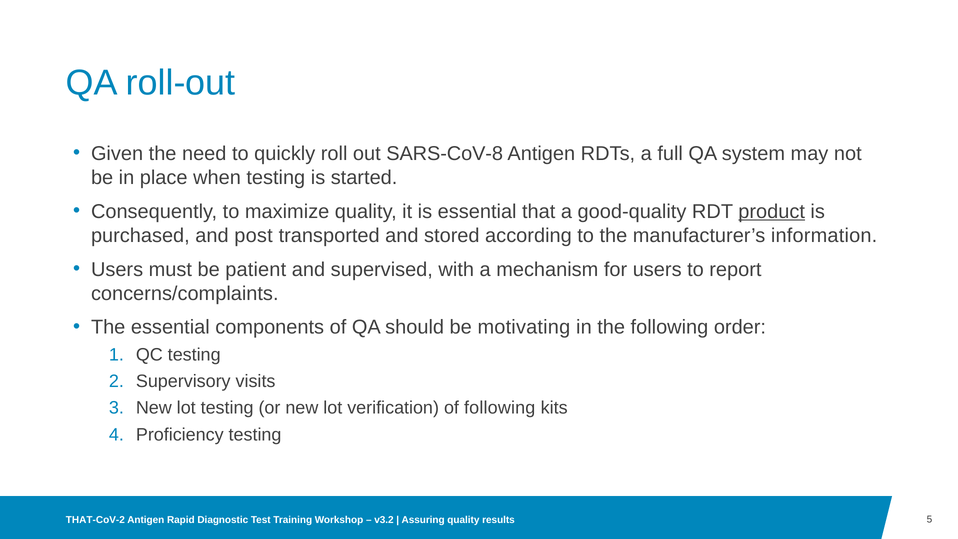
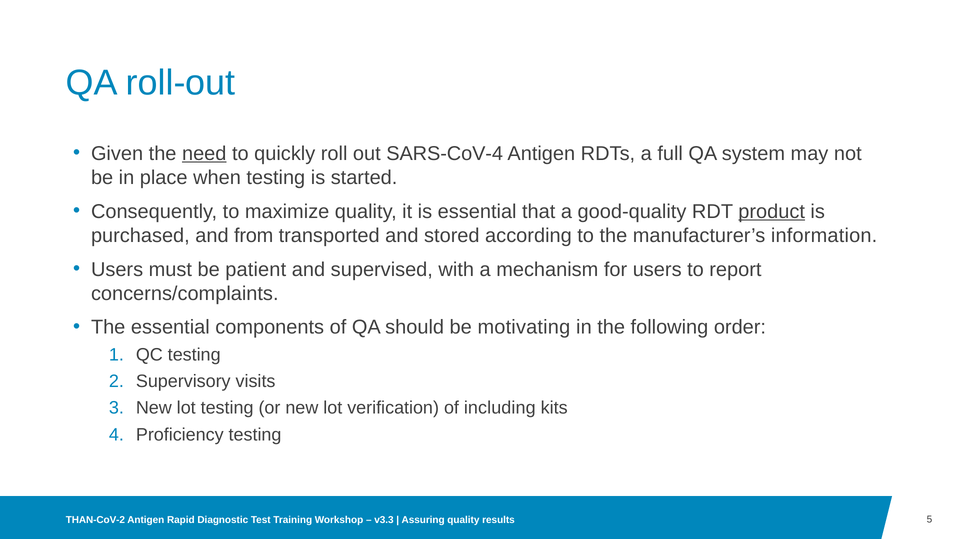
need underline: none -> present (204, 153)
SARS-CoV-8: SARS-CoV-8 -> SARS-CoV-4 (445, 153)
post: post -> from (254, 235)
of following: following -> including (500, 408)
THAT-CoV-2: THAT-CoV-2 -> THAN-CoV-2 (95, 520)
v3.2: v3.2 -> v3.3 (384, 520)
